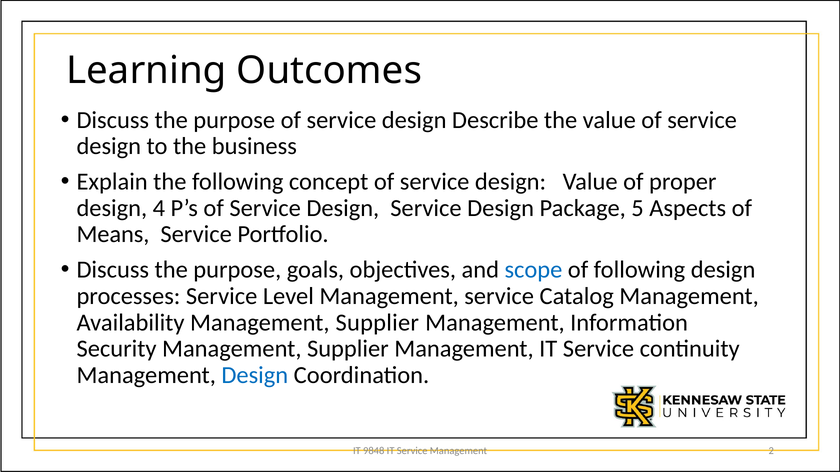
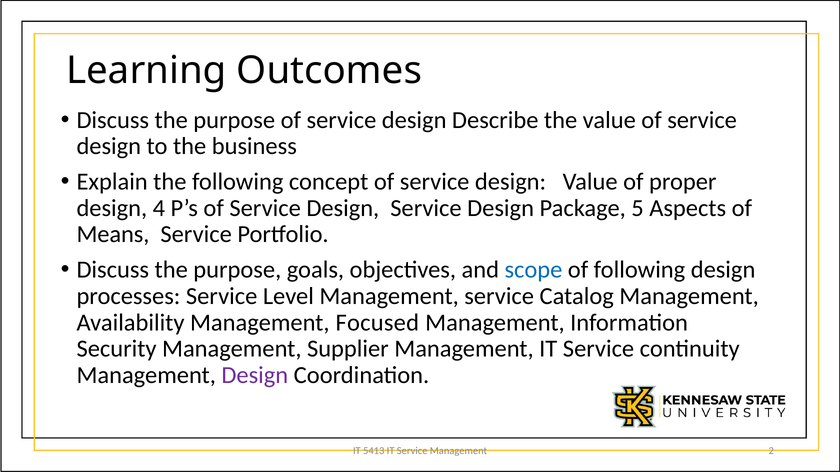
Availability Management Supplier: Supplier -> Focused (377, 323)
Design colour: blue -> purple (255, 376)
9848: 9848 -> 5413 (374, 451)
